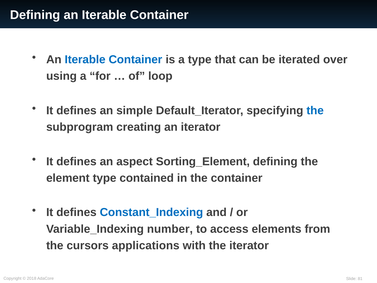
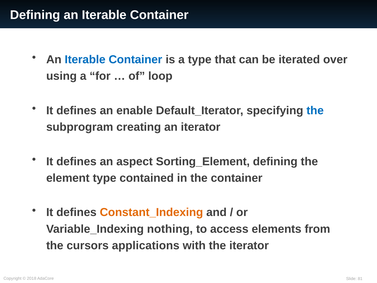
simple: simple -> enable (135, 110)
Constant_Indexing colour: blue -> orange (151, 212)
number: number -> nothing (170, 229)
